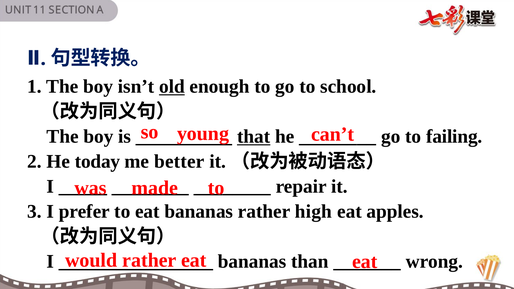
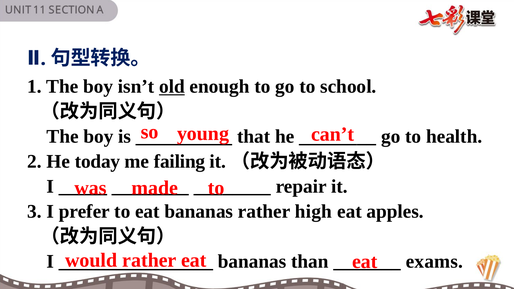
that underline: present -> none (254, 137)
failing: failing -> health (454, 137)
better: better -> failing (180, 162)
wrong: wrong -> exams (434, 262)
